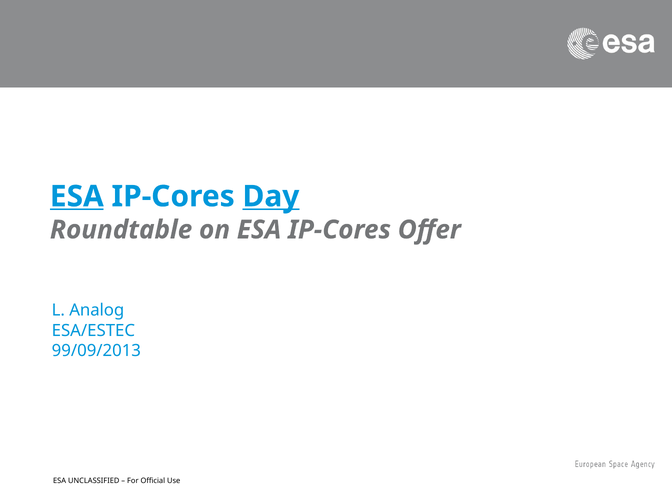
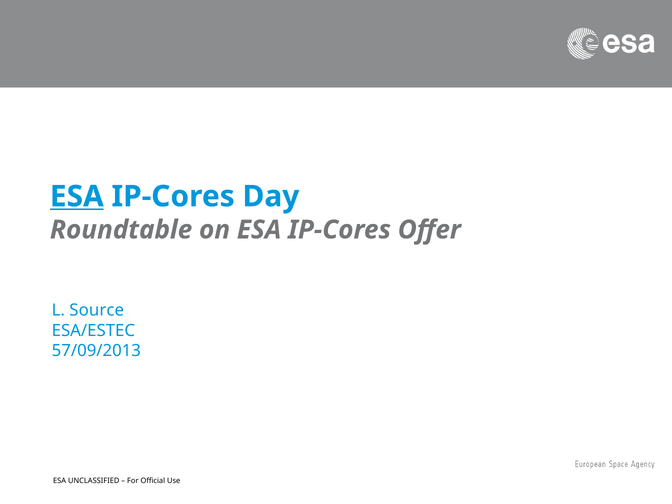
Day underline: present -> none (271, 196)
Analog: Analog -> Source (97, 310)
99/09/2013: 99/09/2013 -> 57/09/2013 (96, 351)
